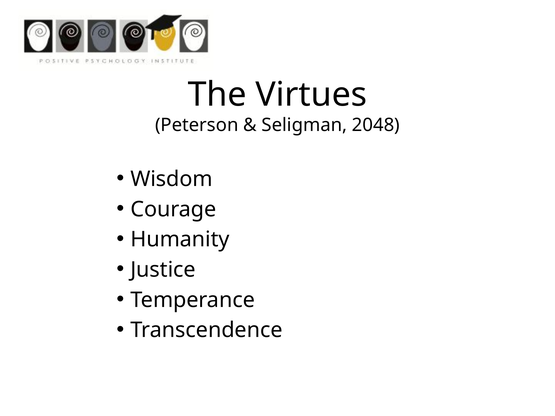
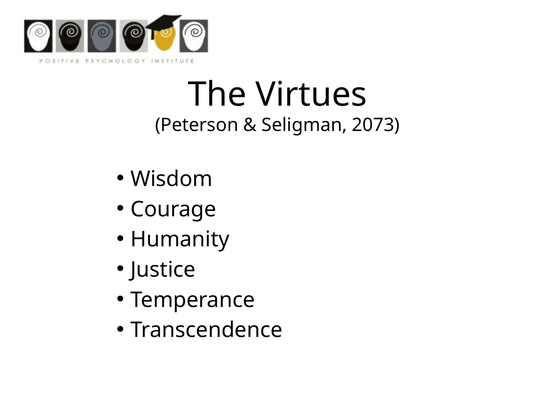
2048: 2048 -> 2073 (376, 125)
